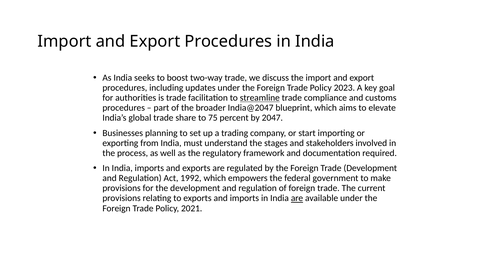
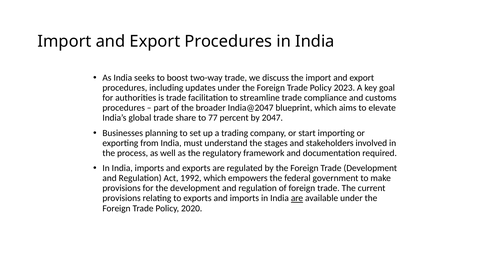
streamline underline: present -> none (260, 98)
75: 75 -> 77 (213, 118)
2021: 2021 -> 2020 (192, 208)
